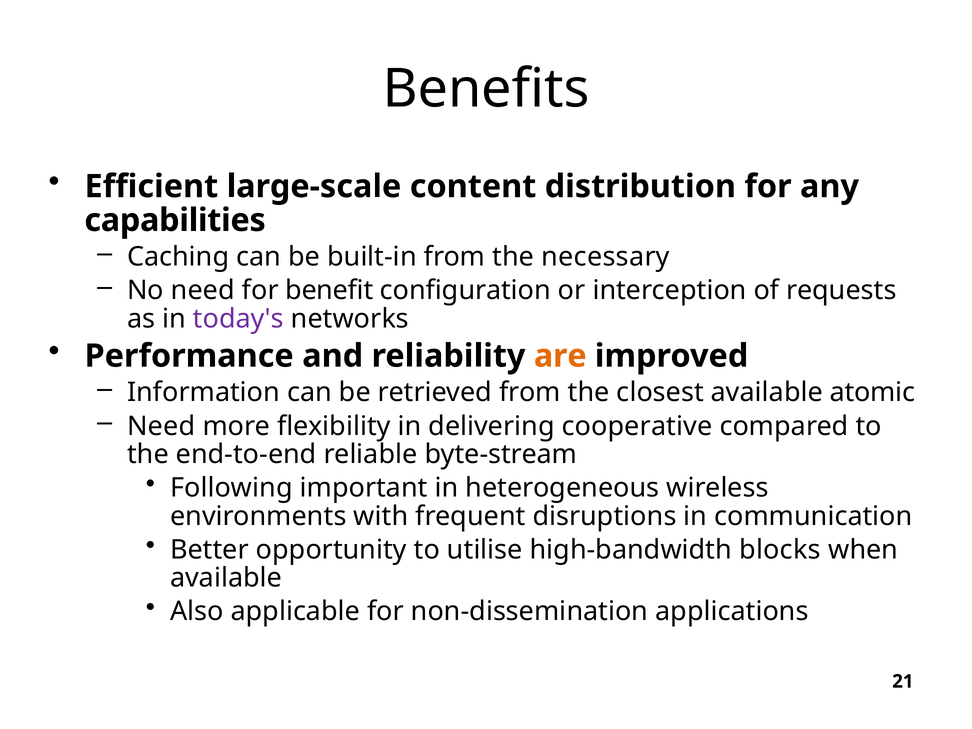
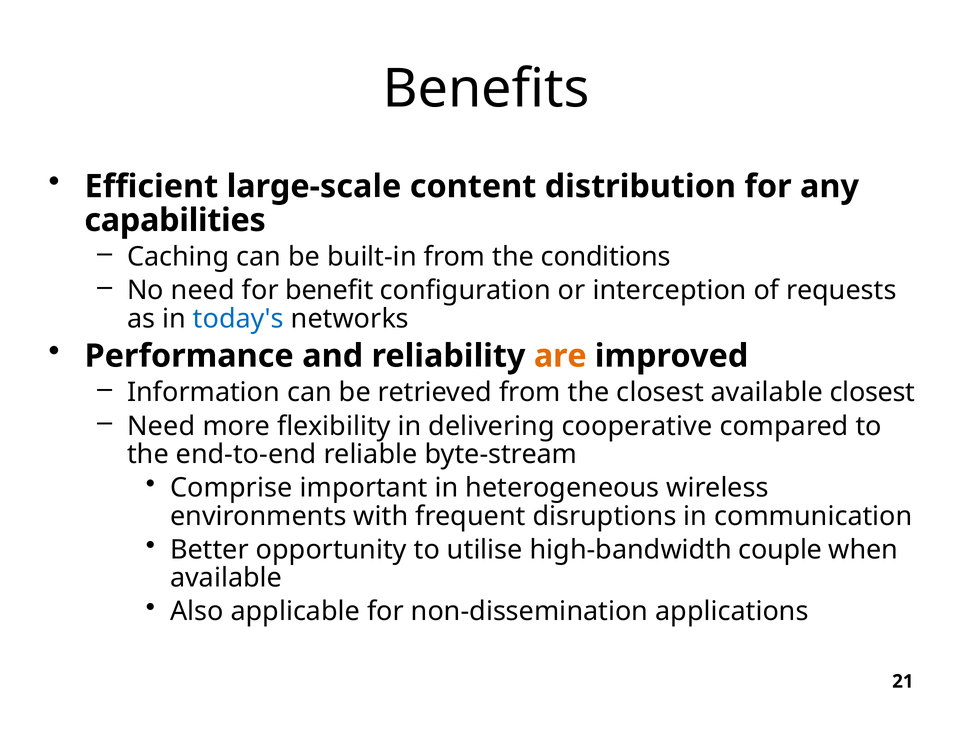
necessary: necessary -> conditions (606, 257)
today's colour: purple -> blue (238, 319)
available atomic: atomic -> closest (872, 393)
Following: Following -> Comprise (231, 488)
blocks: blocks -> couple (780, 550)
